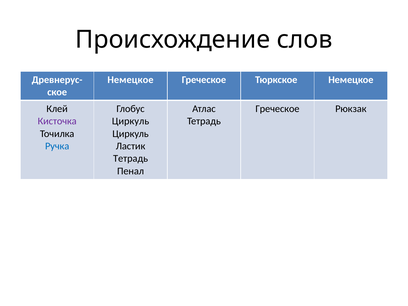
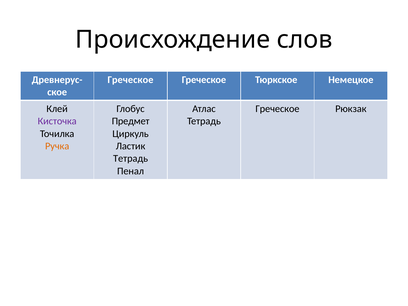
Немецкое: Немецкое -> Греческое (130, 80)
Циркуль: Циркуль -> Предмет (131, 121)
Ручка colour: blue -> orange (57, 146)
